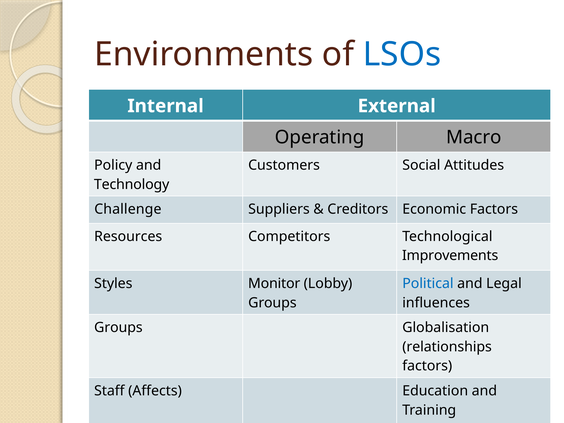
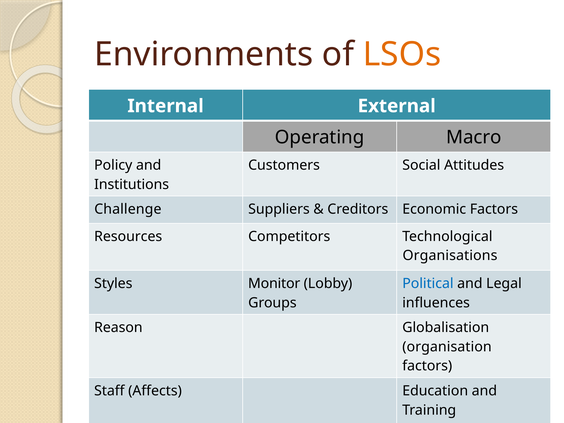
LSOs colour: blue -> orange (402, 55)
Technology: Technology -> Institutions (132, 184)
Improvements: Improvements -> Organisations (450, 256)
Groups: Groups -> Reason (118, 328)
relationships: relationships -> organisation (447, 347)
